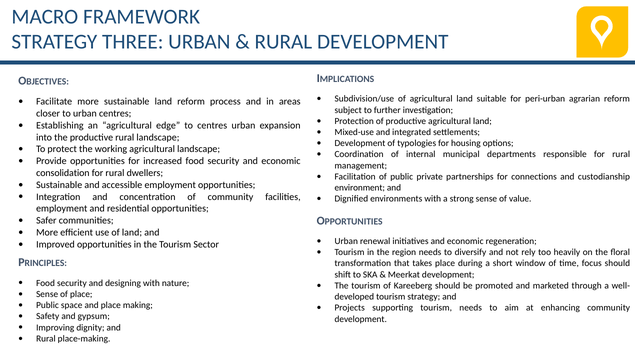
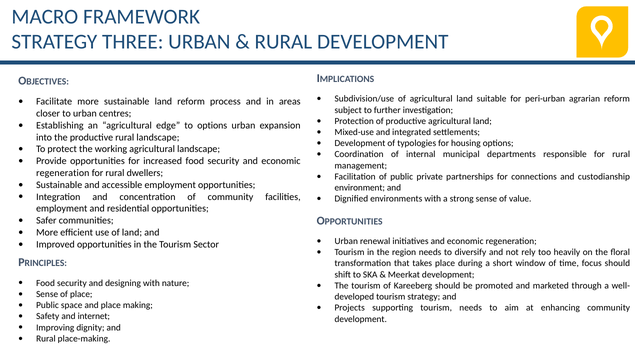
to centres: centres -> options (212, 125)
consolidation: consolidation -> regeneration (63, 173)
gypsum: gypsum -> internet (94, 317)
